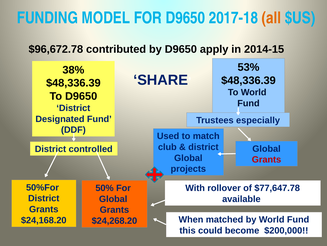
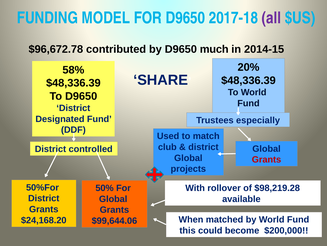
all colour: orange -> purple (271, 18)
apply: apply -> much (214, 49)
53%: 53% -> 20% (248, 67)
38%: 38% -> 58% (73, 70)
$77,647.78: $77,647.78 -> $98,219.28 (277, 188)
$24,268.20: $24,268.20 -> $99,644.06 (114, 220)
